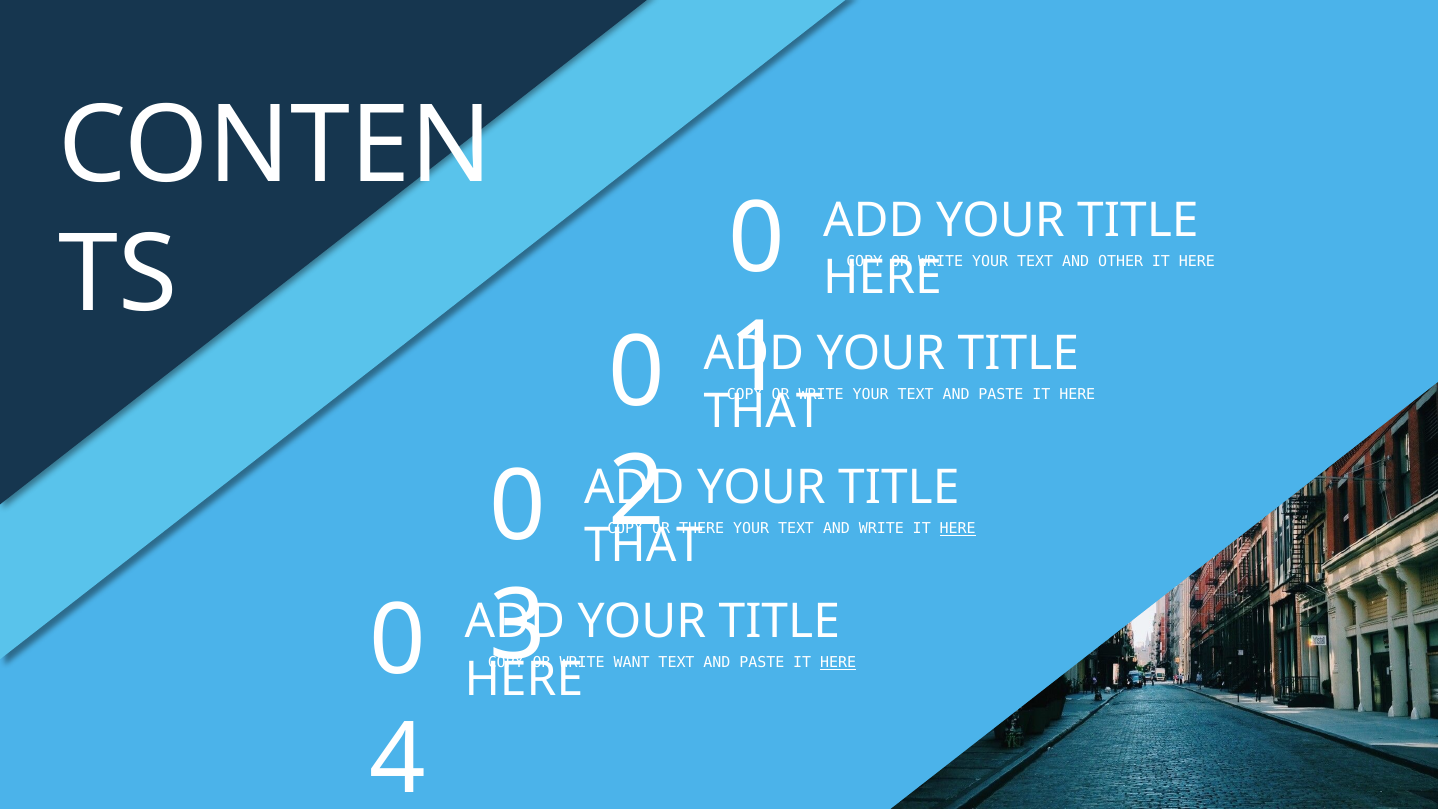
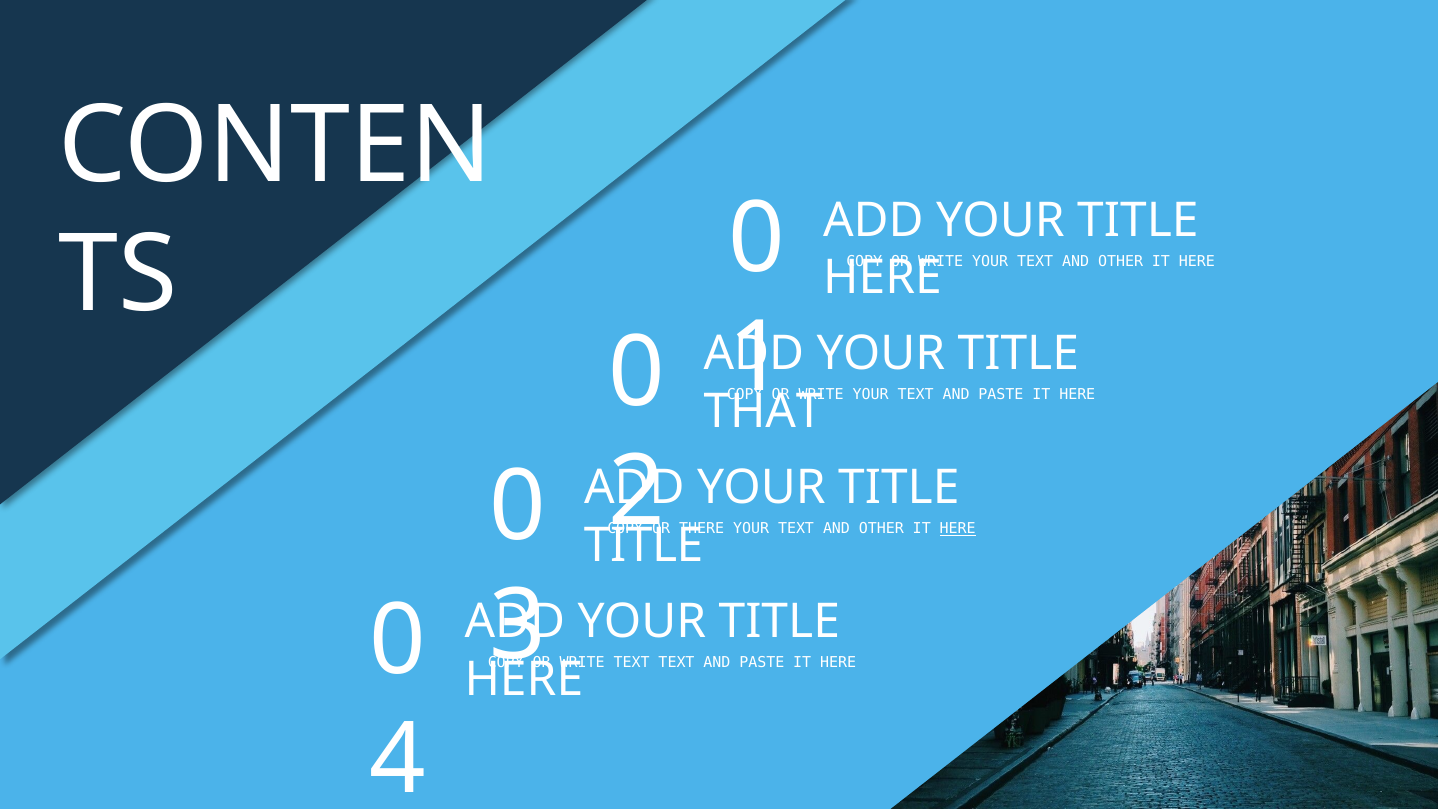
WRITE: WRITE -> OTHER (881, 529)
THAT: THAT -> TITLE (644, 545)
WRITE WANT: WANT -> TEXT (632, 663)
HERE underline: present -> none (838, 663)
